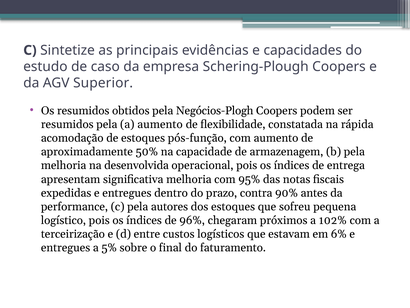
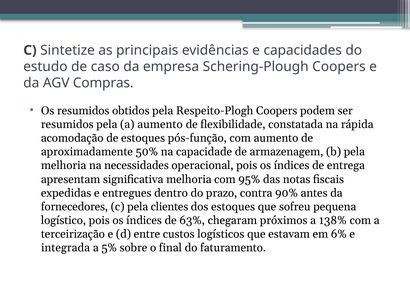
Superior: Superior -> Compras (103, 83)
Negócios-Plogh: Negócios-Plogh -> Respeito-Plogh (215, 111)
desenvolvida: desenvolvida -> necessidades (137, 165)
performance: performance -> fornecedores (74, 206)
autores: autores -> clientes (170, 206)
96%: 96% -> 63% (192, 220)
102%: 102% -> 138% (333, 220)
entregues: entregues -> integrada (66, 247)
